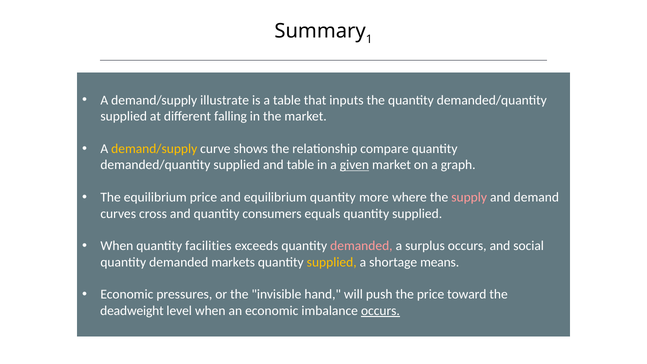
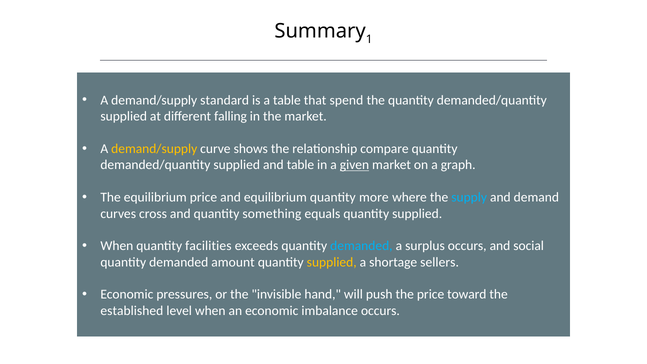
illustrate: illustrate -> standard (225, 100)
inputs: inputs -> spend (346, 100)
supply colour: pink -> light blue (469, 197)
consumers: consumers -> something (272, 214)
demanded colour: pink -> light blue (361, 246)
markets: markets -> amount (233, 262)
means: means -> sellers (440, 262)
deadweight: deadweight -> established (132, 311)
occurs underline: present -> none (380, 311)
